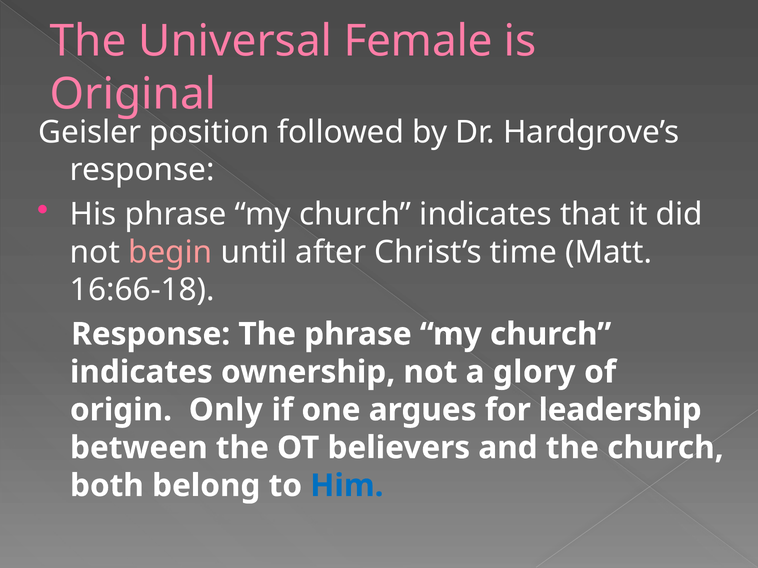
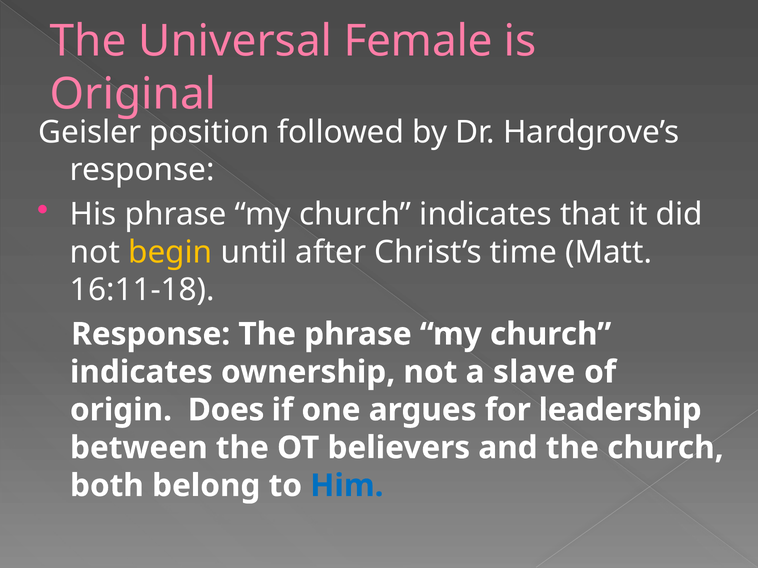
begin colour: pink -> yellow (170, 252)
16:66-18: 16:66-18 -> 16:11-18 (142, 290)
glory: glory -> slave (534, 372)
Only: Only -> Does (226, 410)
